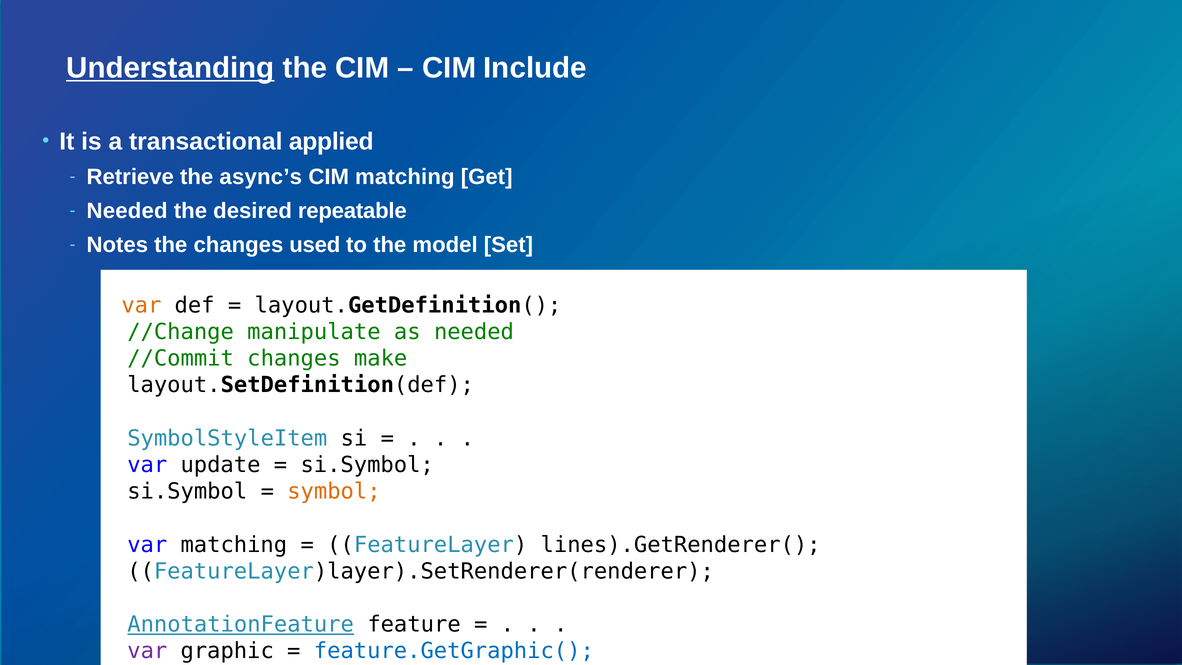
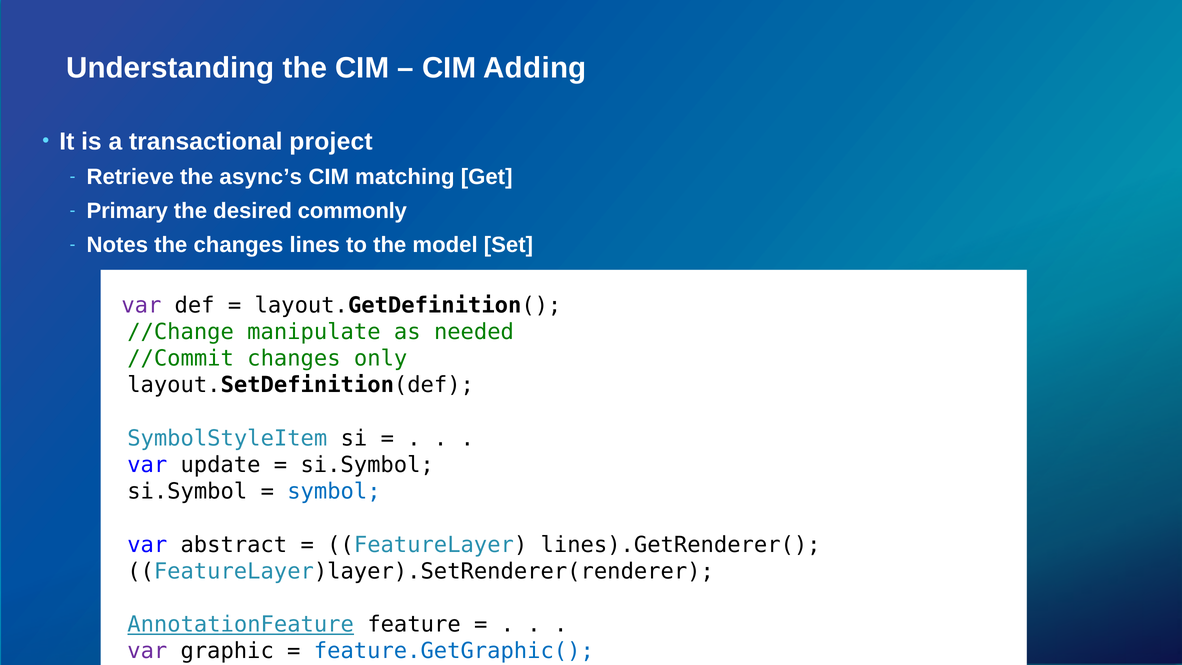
Understanding underline: present -> none (170, 68)
Include: Include -> Adding (535, 68)
applied: applied -> project (331, 142)
Needed: Needed -> Primary (127, 211)
repeatable: repeatable -> commonly (352, 211)
used: used -> lines (315, 245)
var colour: orange -> purple (141, 305)
make: make -> only (381, 358)
symbol colour: orange -> blue (334, 491)
var matching: matching -> abstract (234, 545)
